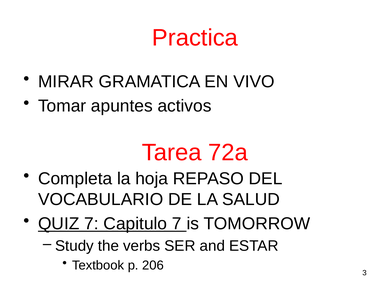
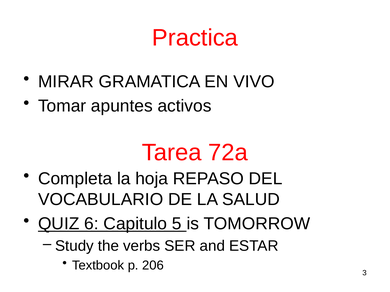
QUIZ 7: 7 -> 6 (91, 224)
Capitulo 7: 7 -> 5 (177, 224)
